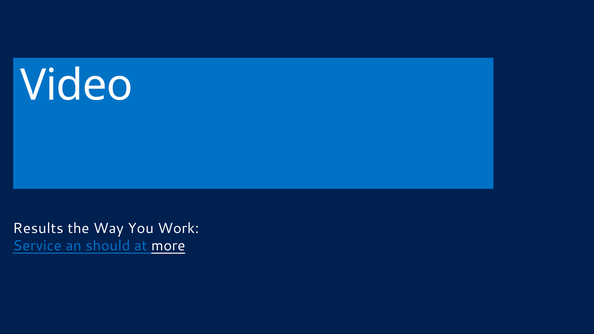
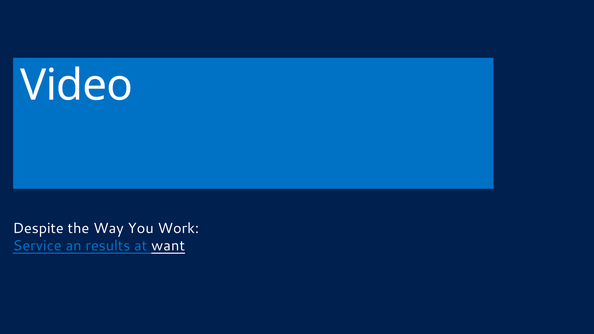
Results: Results -> Despite (38, 228)
should: should -> results (108, 246)
more: more -> want (168, 246)
